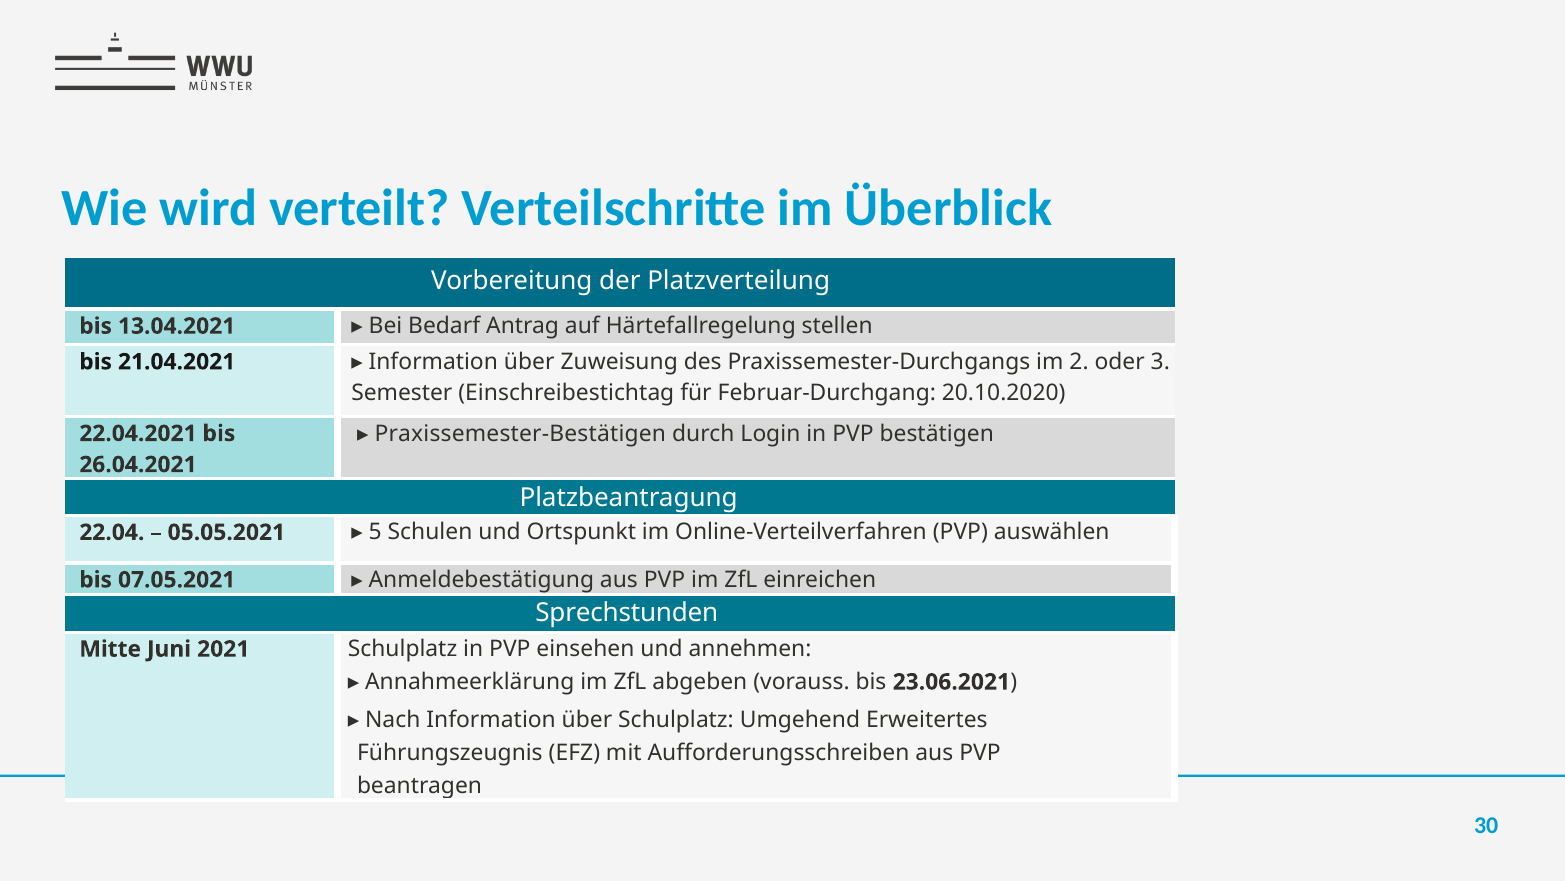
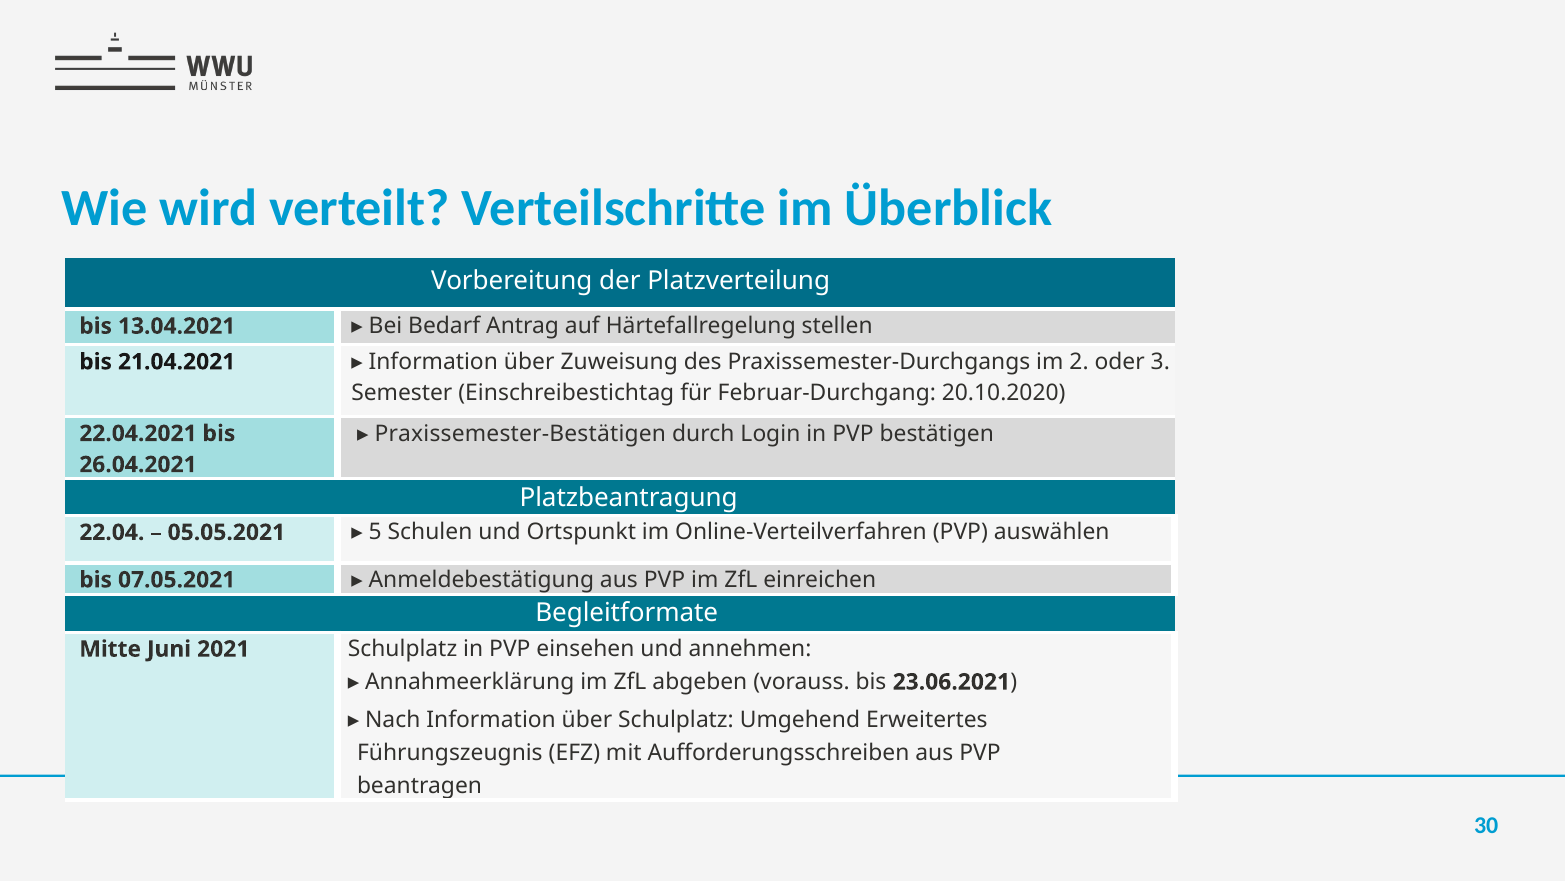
Sprechstunden: Sprechstunden -> Begleitformate (627, 613)
